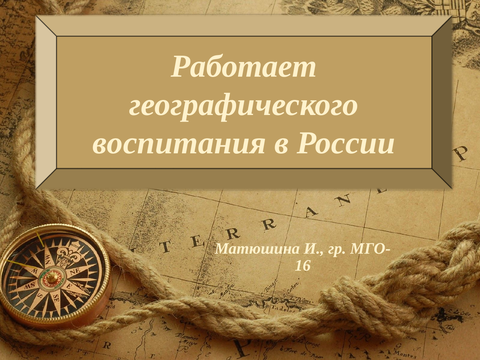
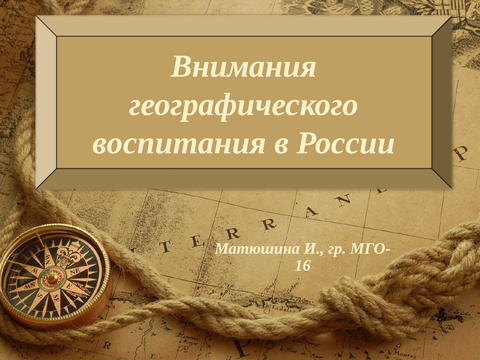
Работает: Работает -> Внимания (244, 66)
